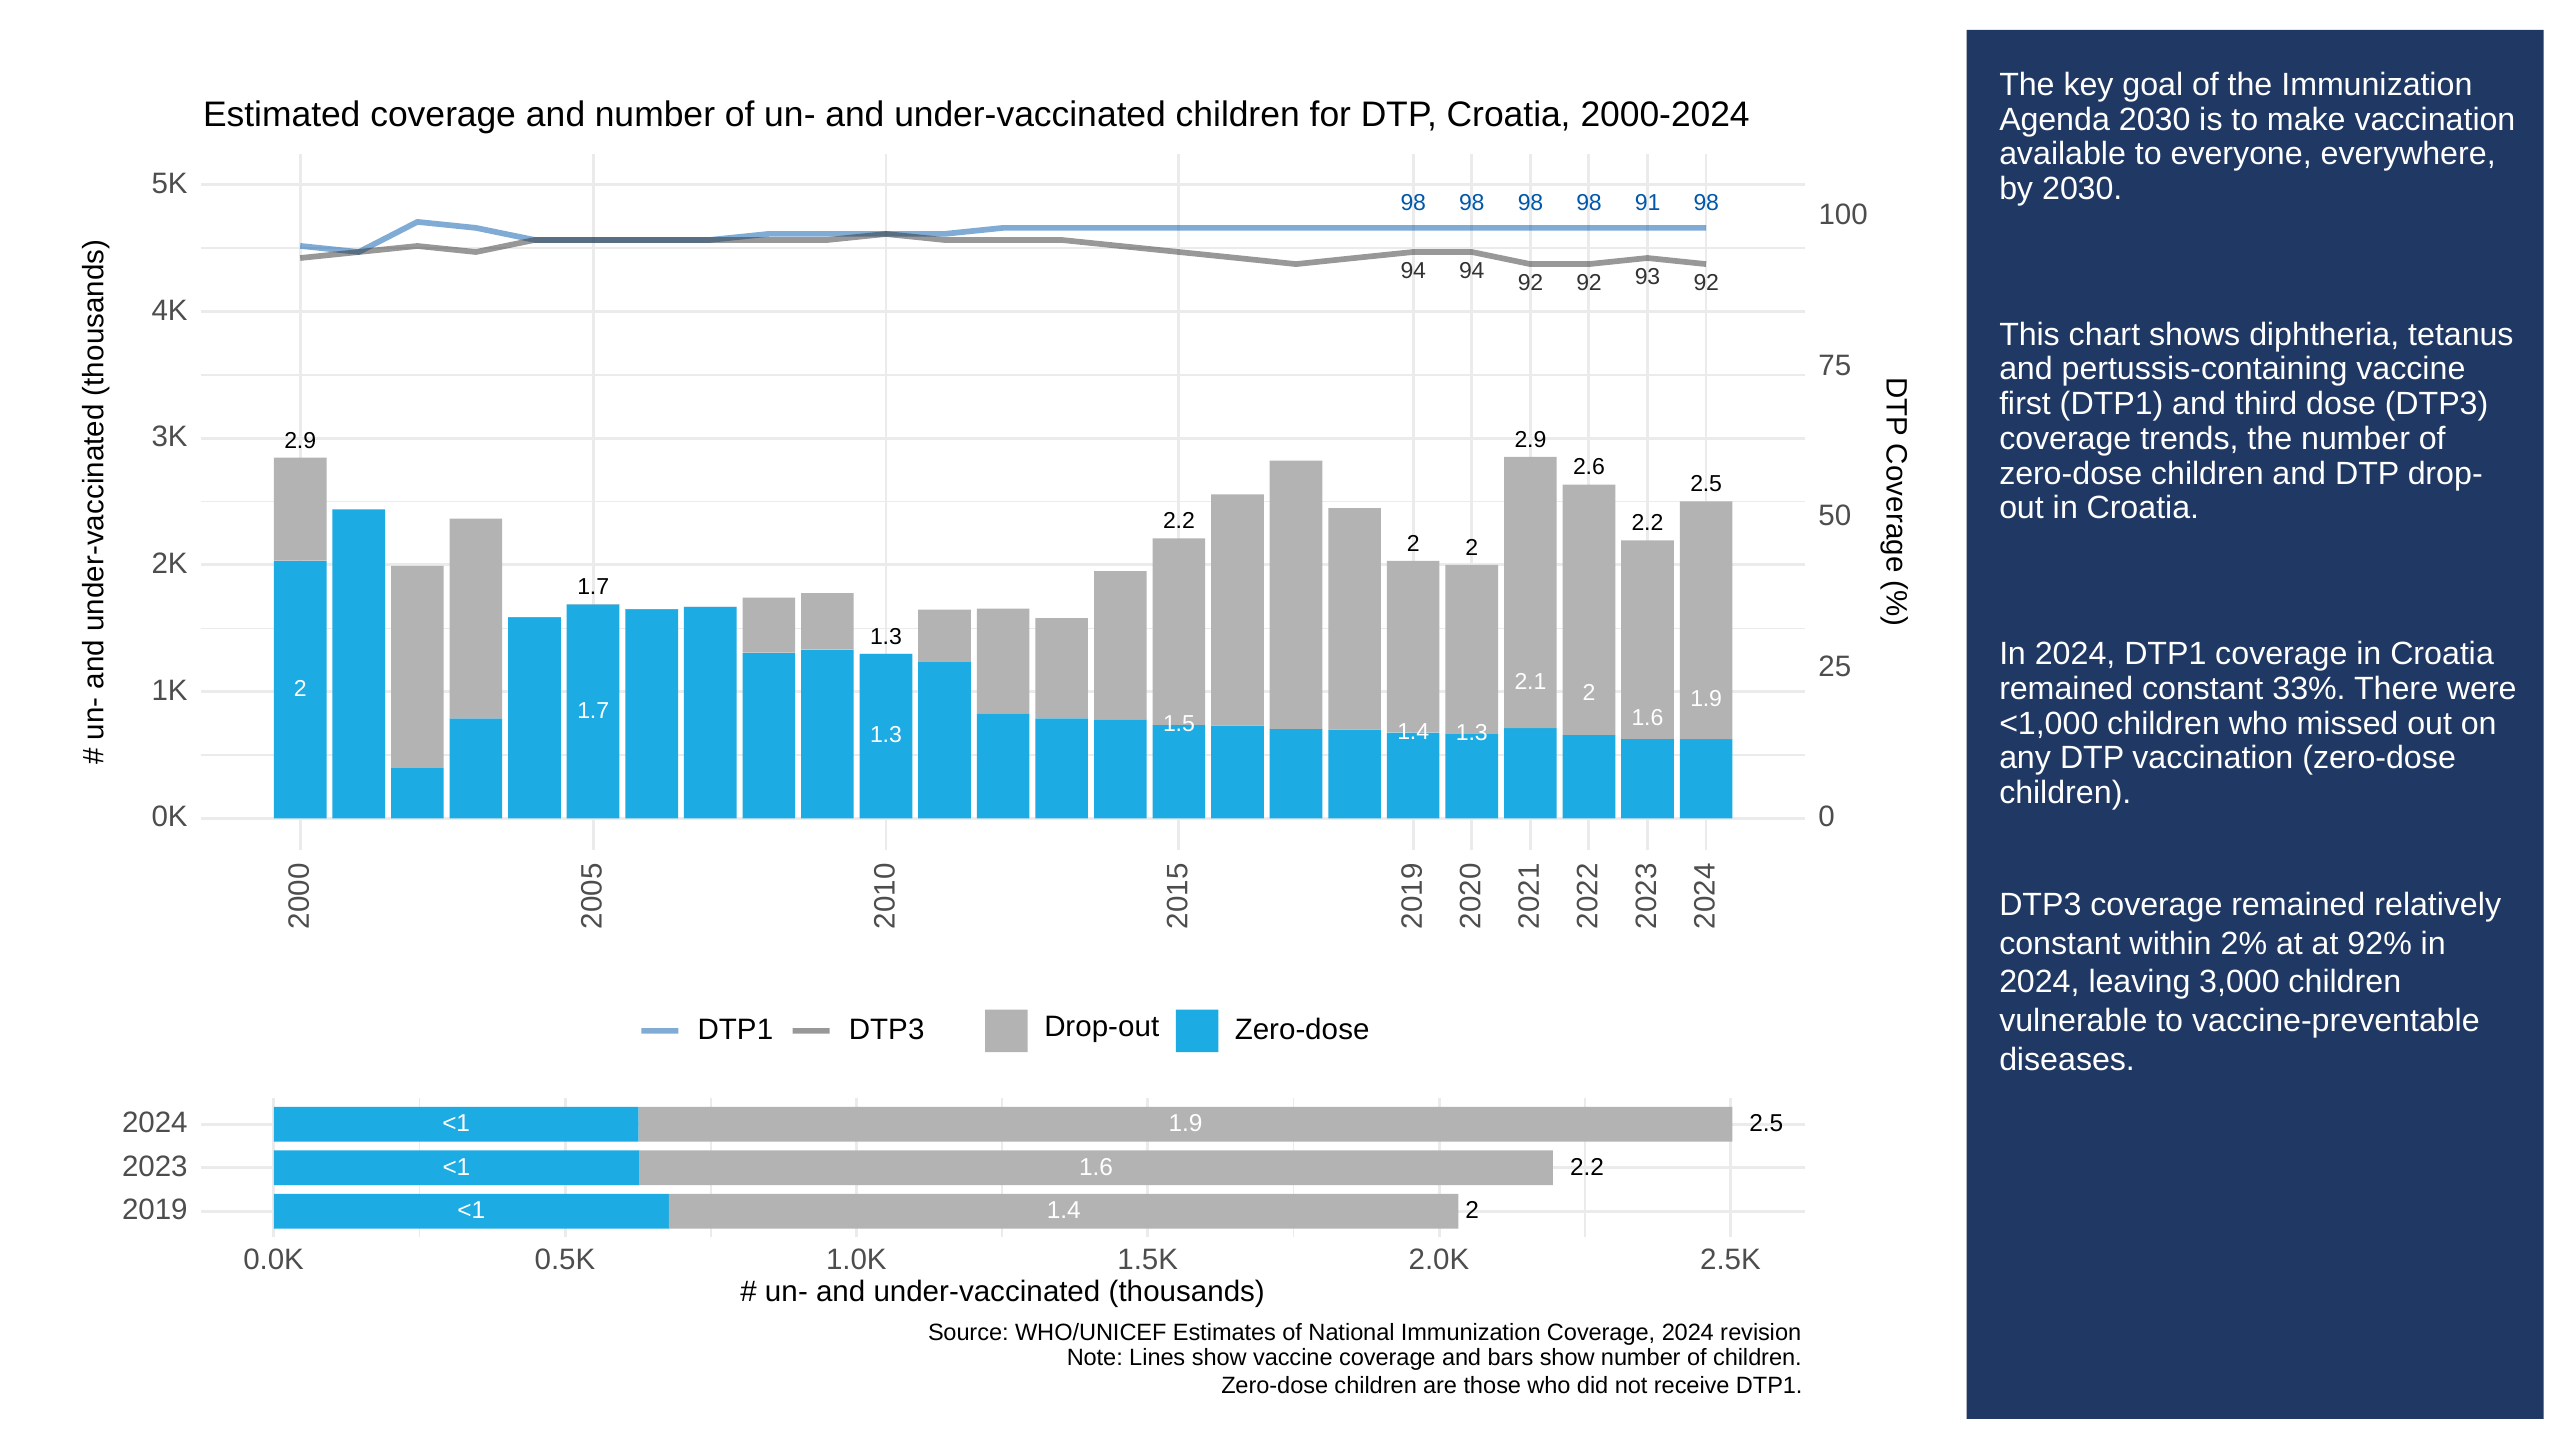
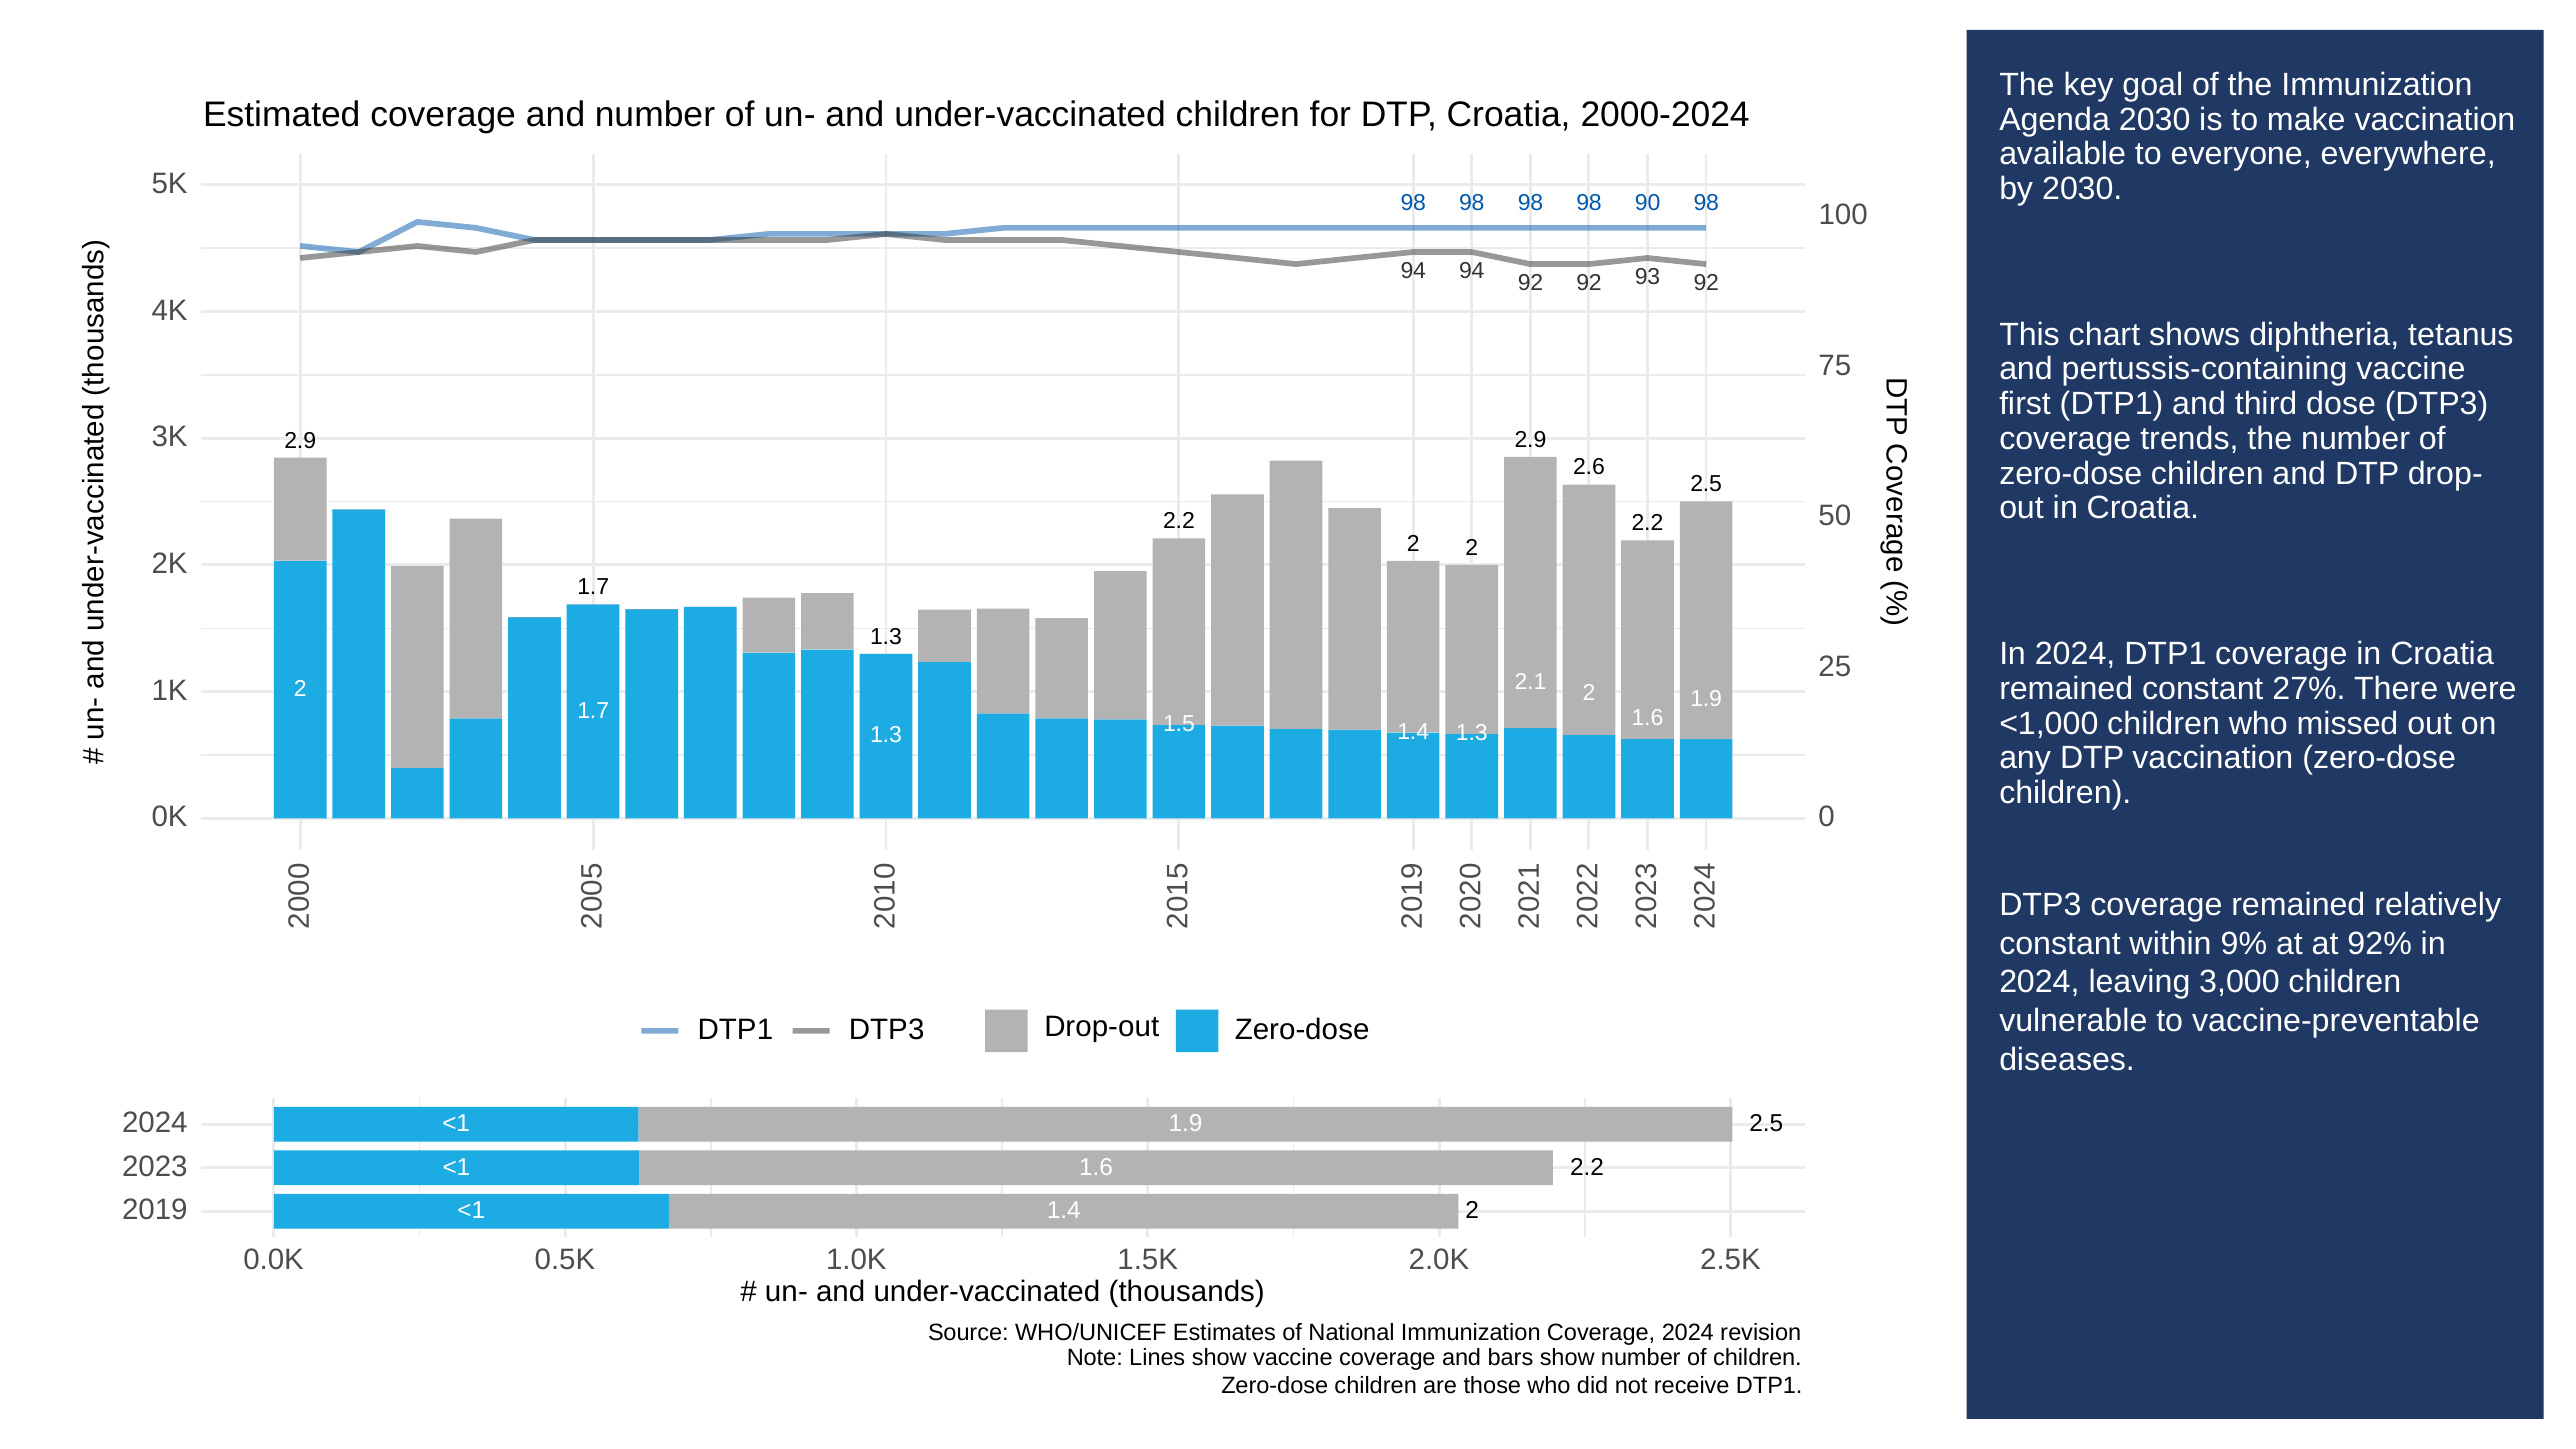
91: 91 -> 90 (1648, 202)
33%: 33% -> 27% (2309, 689)
2%: 2% -> 9% (2244, 944)
